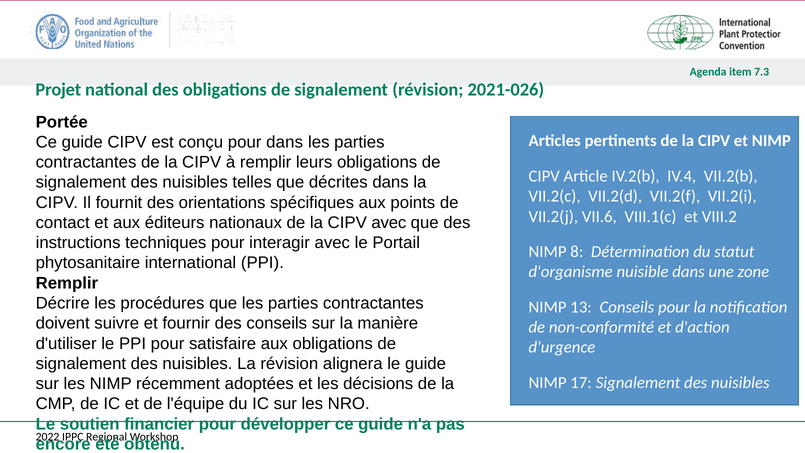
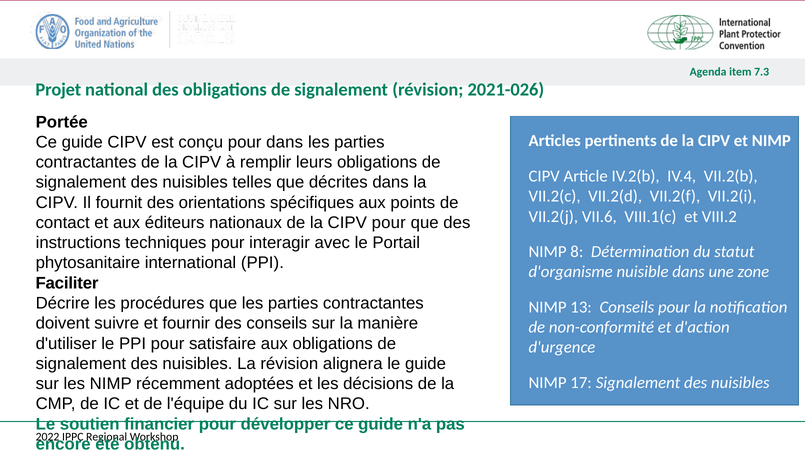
CIPV avec: avec -> pour (389, 223)
Remplir: Remplir -> Faciliter (67, 283)
